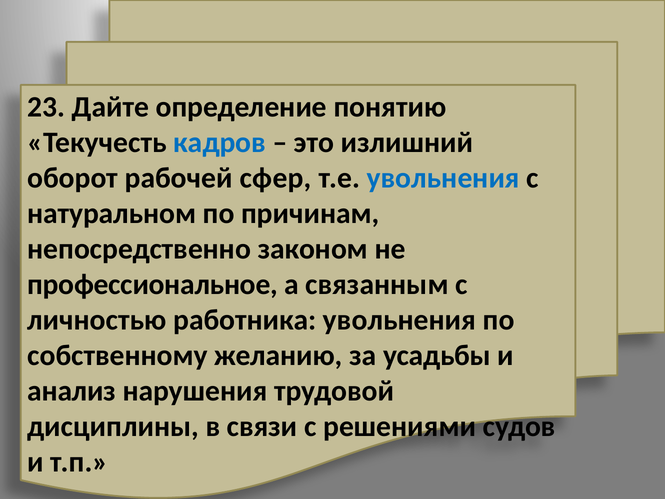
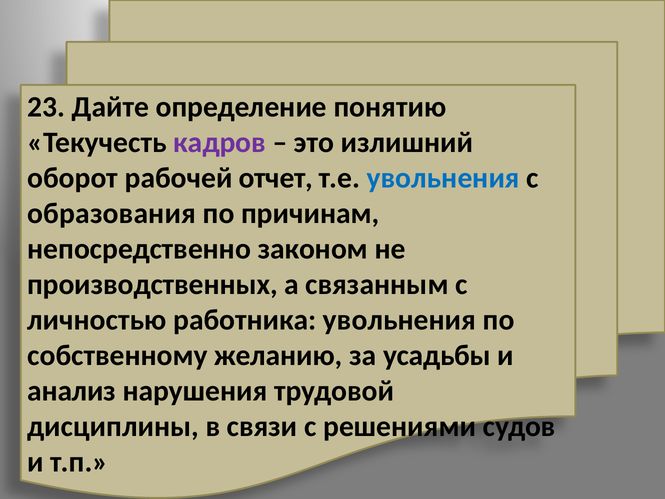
кадров colour: blue -> purple (220, 142)
сфер: сфер -> отчет (276, 178)
натуральном: натуральном -> образования (112, 213)
профессиональное: профессиональное -> производственных (152, 284)
